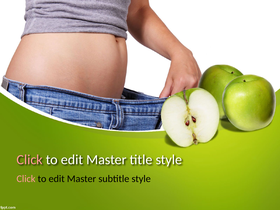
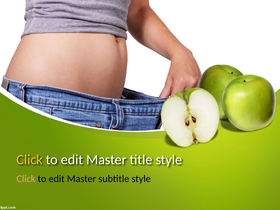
Click colour: pink -> yellow (30, 160)
